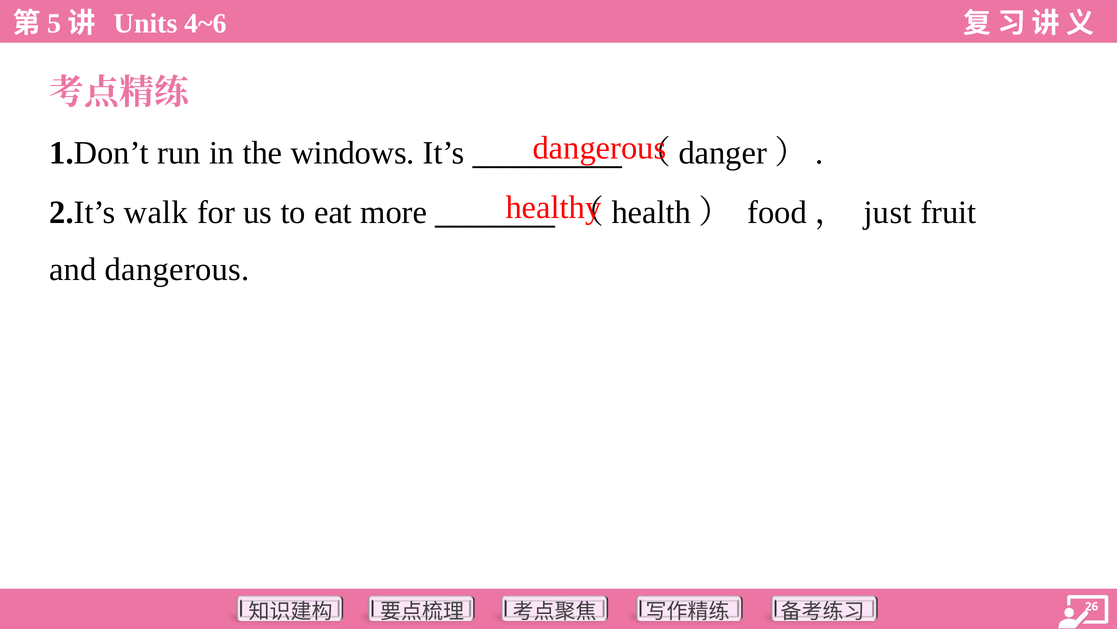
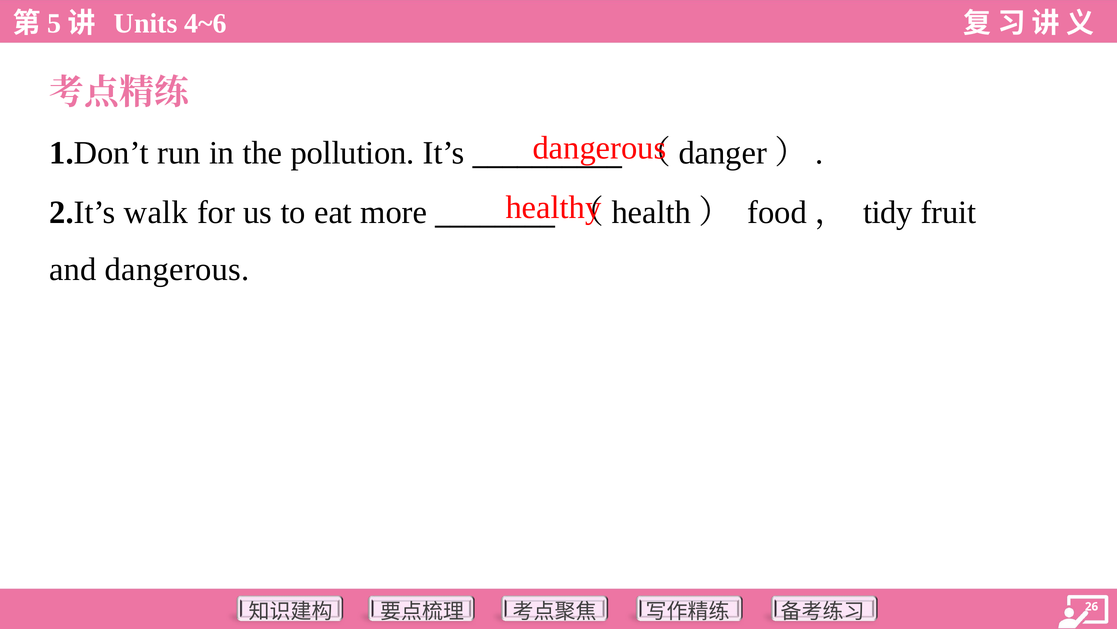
windows: windows -> pollution (353, 153)
just: just -> tidy (888, 212)
